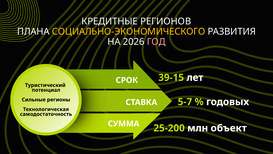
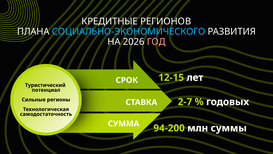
СОЦИАЛЬНО-ЭКОНОМИЧЕСКОГО colour: yellow -> light blue (129, 31)
39-15: 39-15 -> 12-15 (171, 77)
5-7: 5-7 -> 2-7 (185, 102)
25-200: 25-200 -> 94-200 (169, 128)
объект: объект -> суммы (229, 128)
